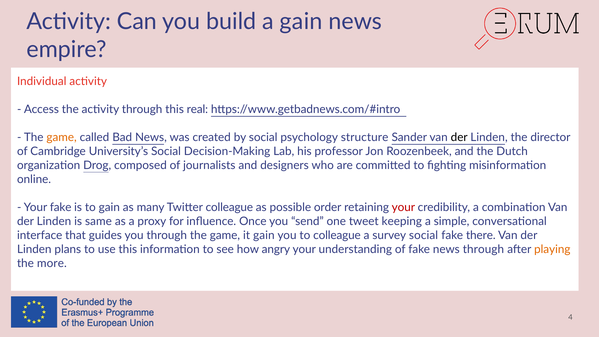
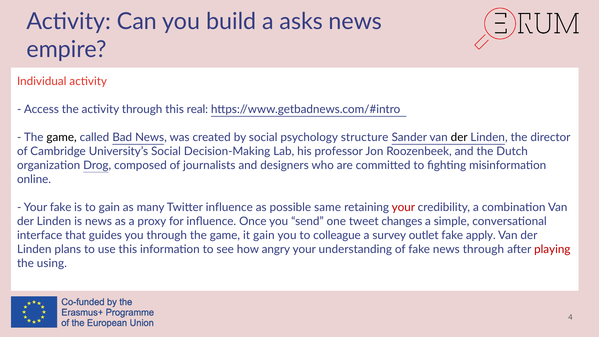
a gain: gain -> asks (301, 22)
game colour: orange -> black (62, 137)
Twitter colleague: colleague -> influence (229, 207)
order: order -> same (328, 207)
is same: same -> news (98, 221)
keeping: keeping -> changes (402, 221)
survey social: social -> outlet (424, 235)
there: there -> apply (481, 235)
playing colour: orange -> red (552, 249)
more: more -> using (52, 263)
